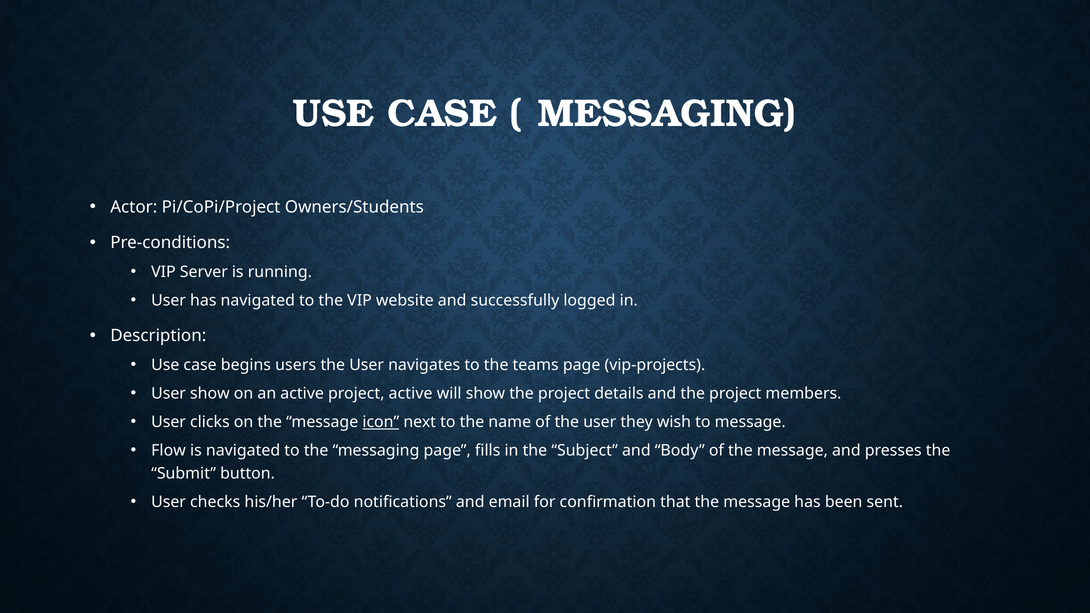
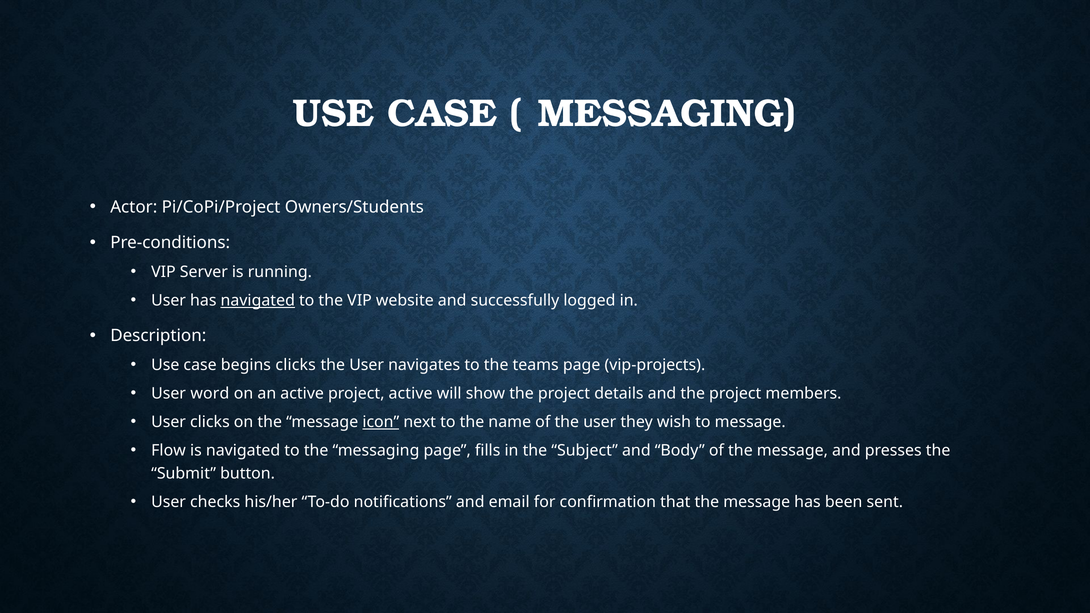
navigated underline: none -> present (258, 301)
begins users: users -> clicks (296, 365)
User show: show -> word (210, 394)
